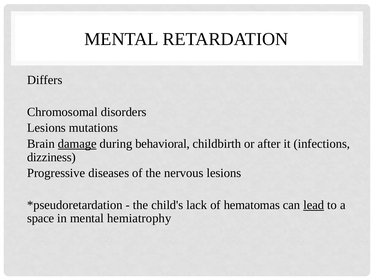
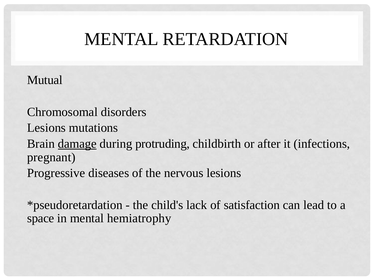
Differs: Differs -> Mutual (45, 80)
behavioral: behavioral -> protruding (163, 144)
dizziness: dizziness -> pregnant (51, 157)
hematomas: hematomas -> satisfaction (252, 205)
lead underline: present -> none (314, 205)
